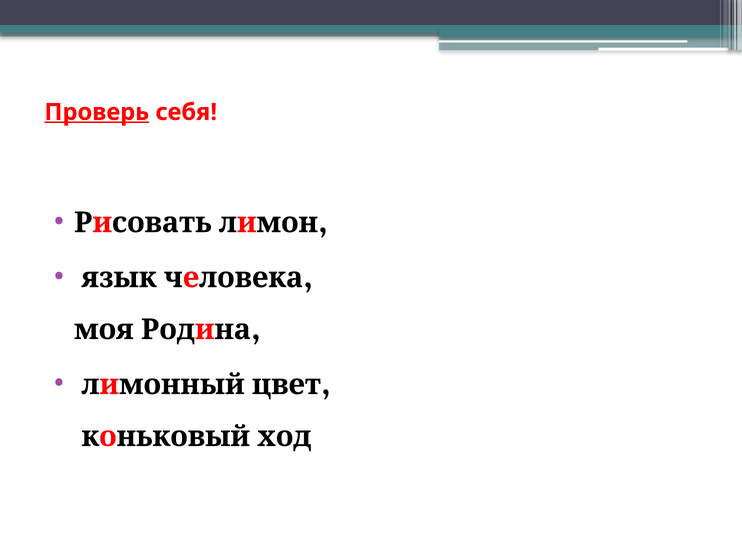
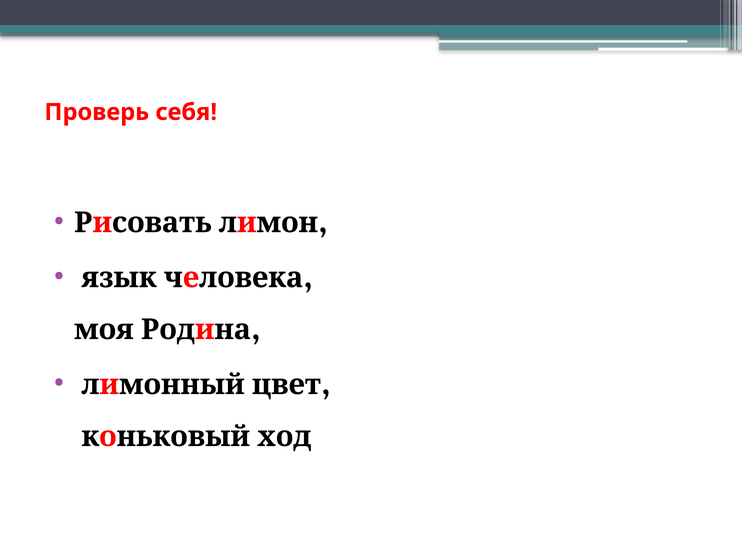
Проверь underline: present -> none (97, 112)
